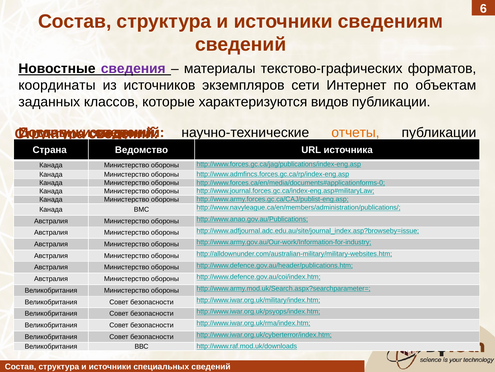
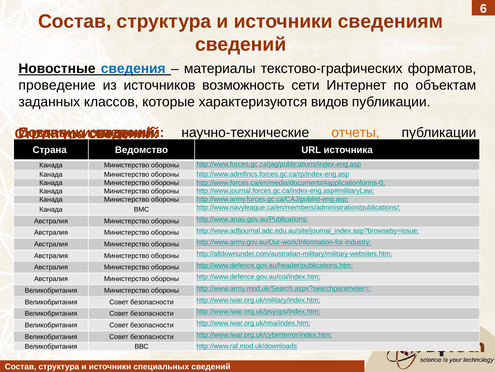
сведения colour: purple -> blue (133, 69)
координаты: координаты -> проведение (57, 85)
экземпляров: экземпляров -> возможность (243, 85)
